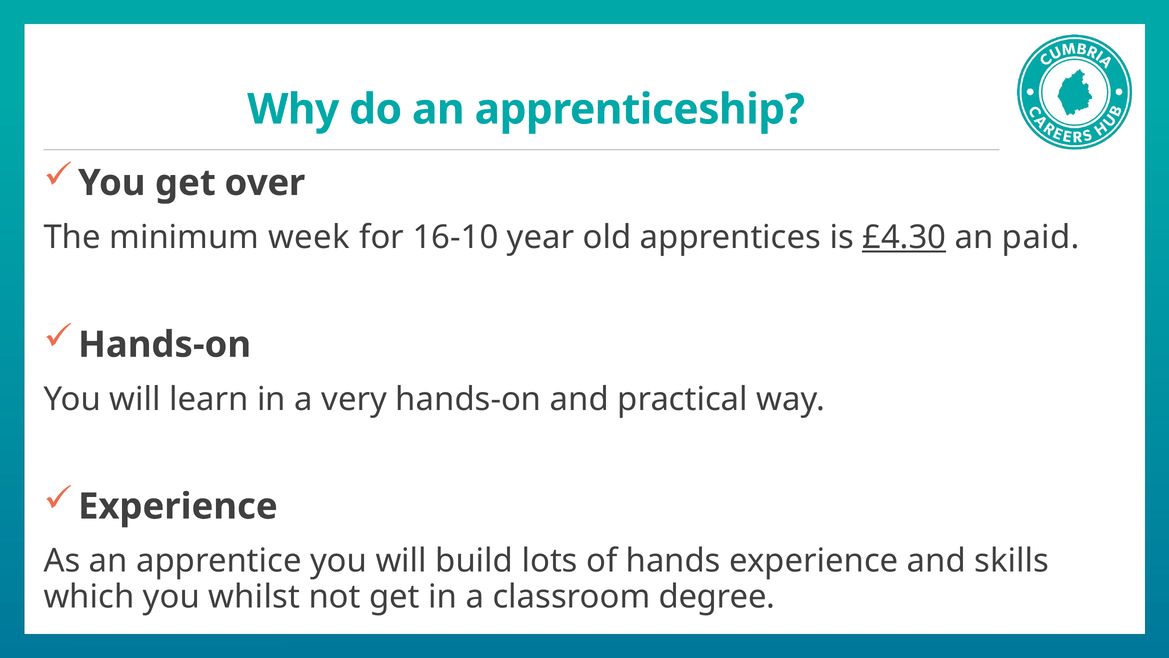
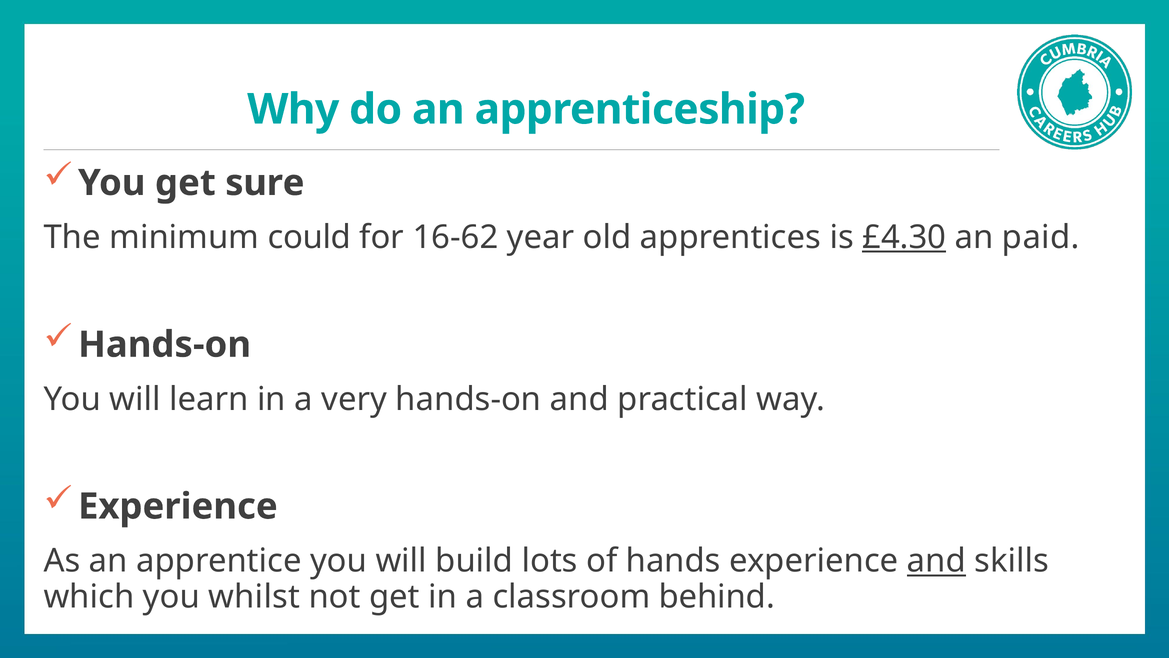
over: over -> sure (265, 183)
week: week -> could (309, 237)
16-10: 16-10 -> 16-62 (456, 237)
and underline: none -> present (936, 561)
degree: degree -> behind (717, 596)
